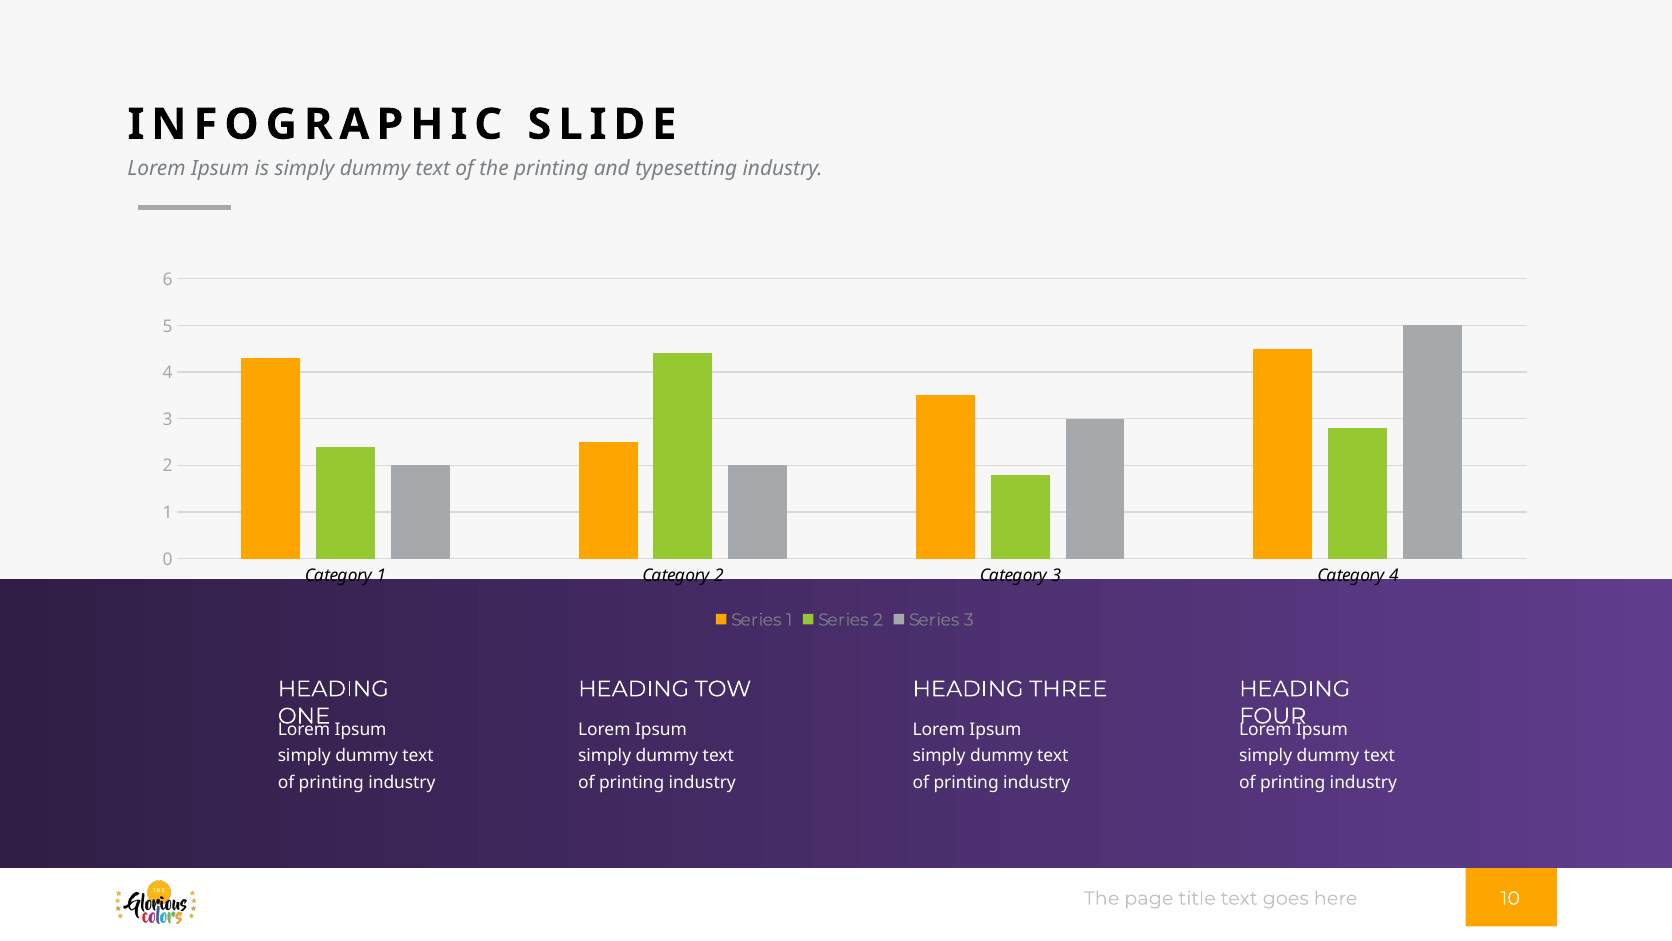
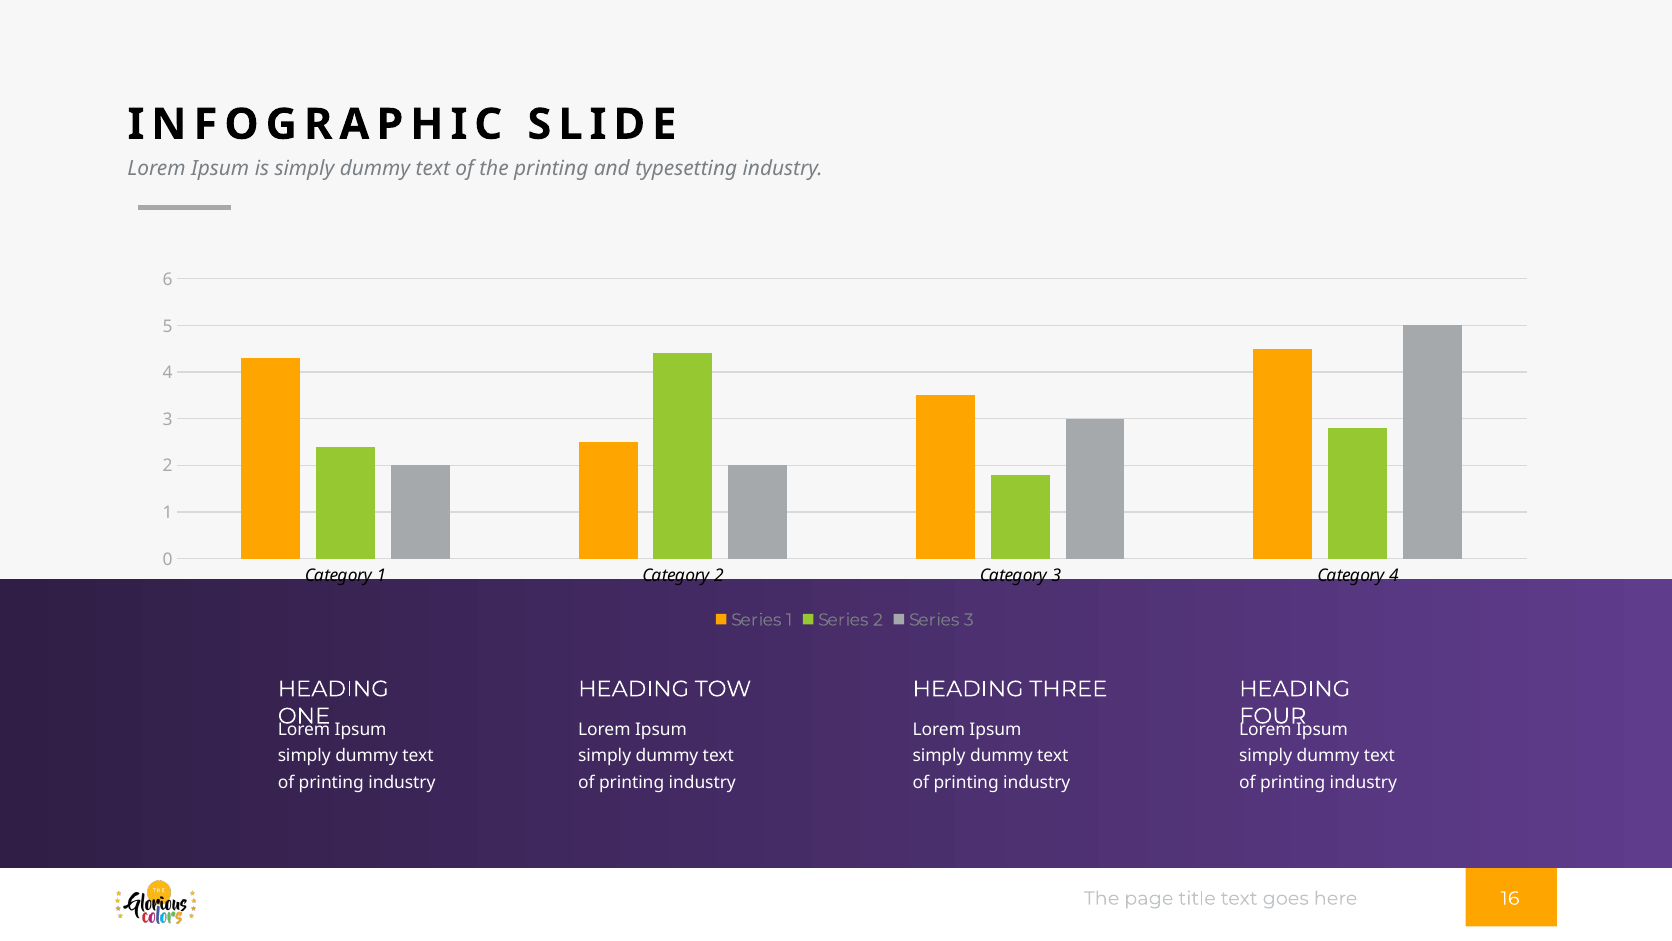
10: 10 -> 16 (1510, 898)
